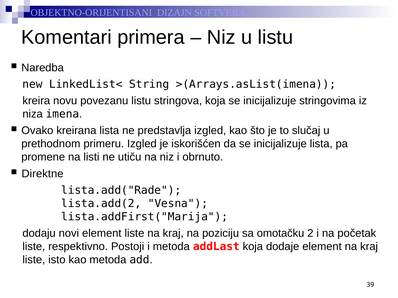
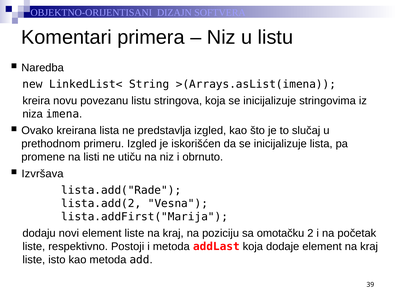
Direktne: Direktne -> Izvršava (43, 174)
